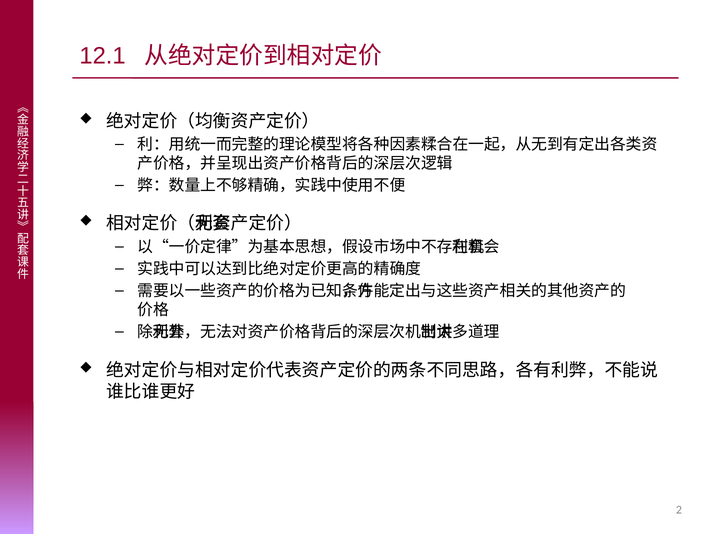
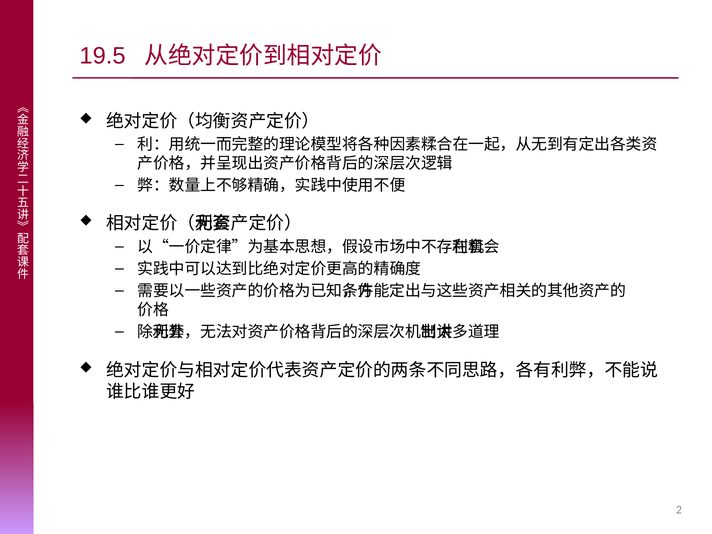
12.1: 12.1 -> 19.5 (103, 56)
